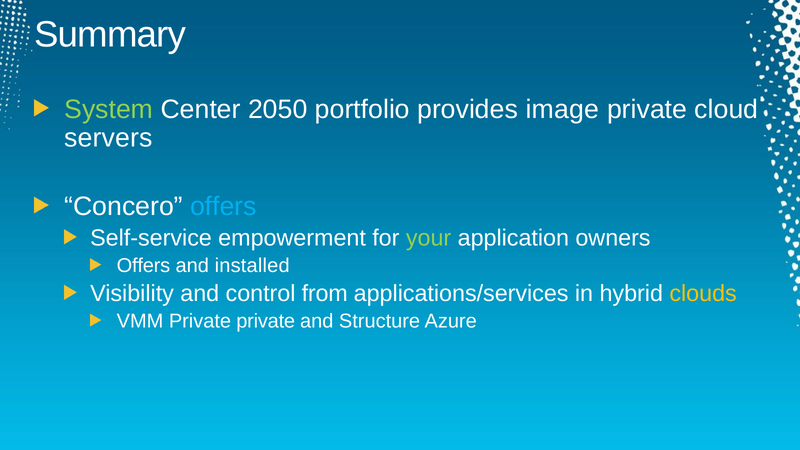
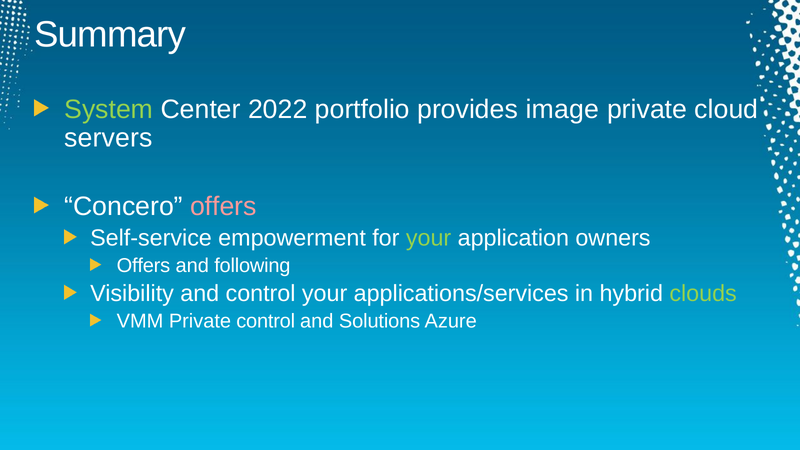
2050: 2050 -> 2022 (278, 109)
offers colour: light blue -> pink (223, 206)
installed: installed -> following (252, 266)
control from: from -> your (325, 294)
clouds colour: yellow -> light green (703, 294)
Private private: private -> control (266, 321)
Structure: Structure -> Solutions (380, 321)
